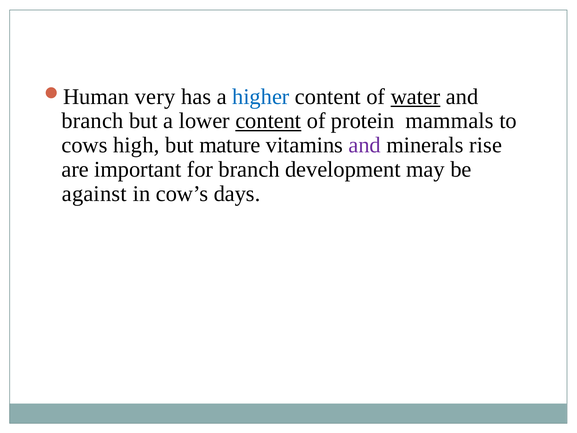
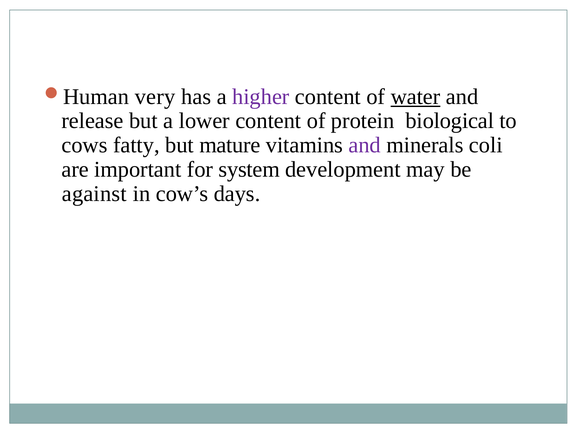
higher colour: blue -> purple (261, 97)
branch: branch -> release (92, 121)
content underline: present -> none (268, 121)
mammals: mammals -> biological (450, 121)
high: high -> fatty (136, 145)
rise: rise -> coli (486, 145)
for branch: branch -> system (249, 169)
